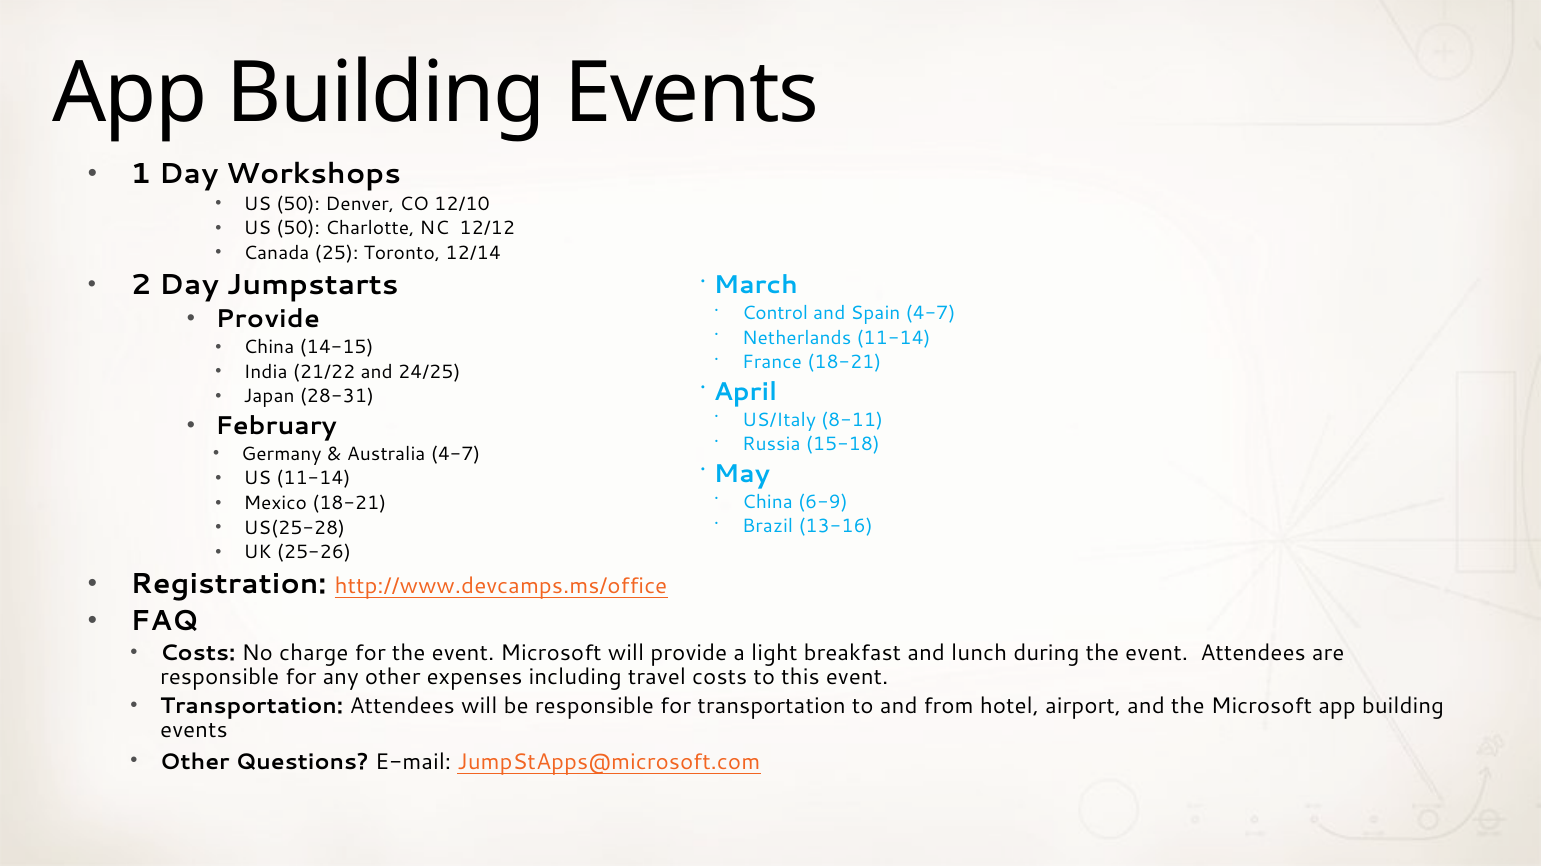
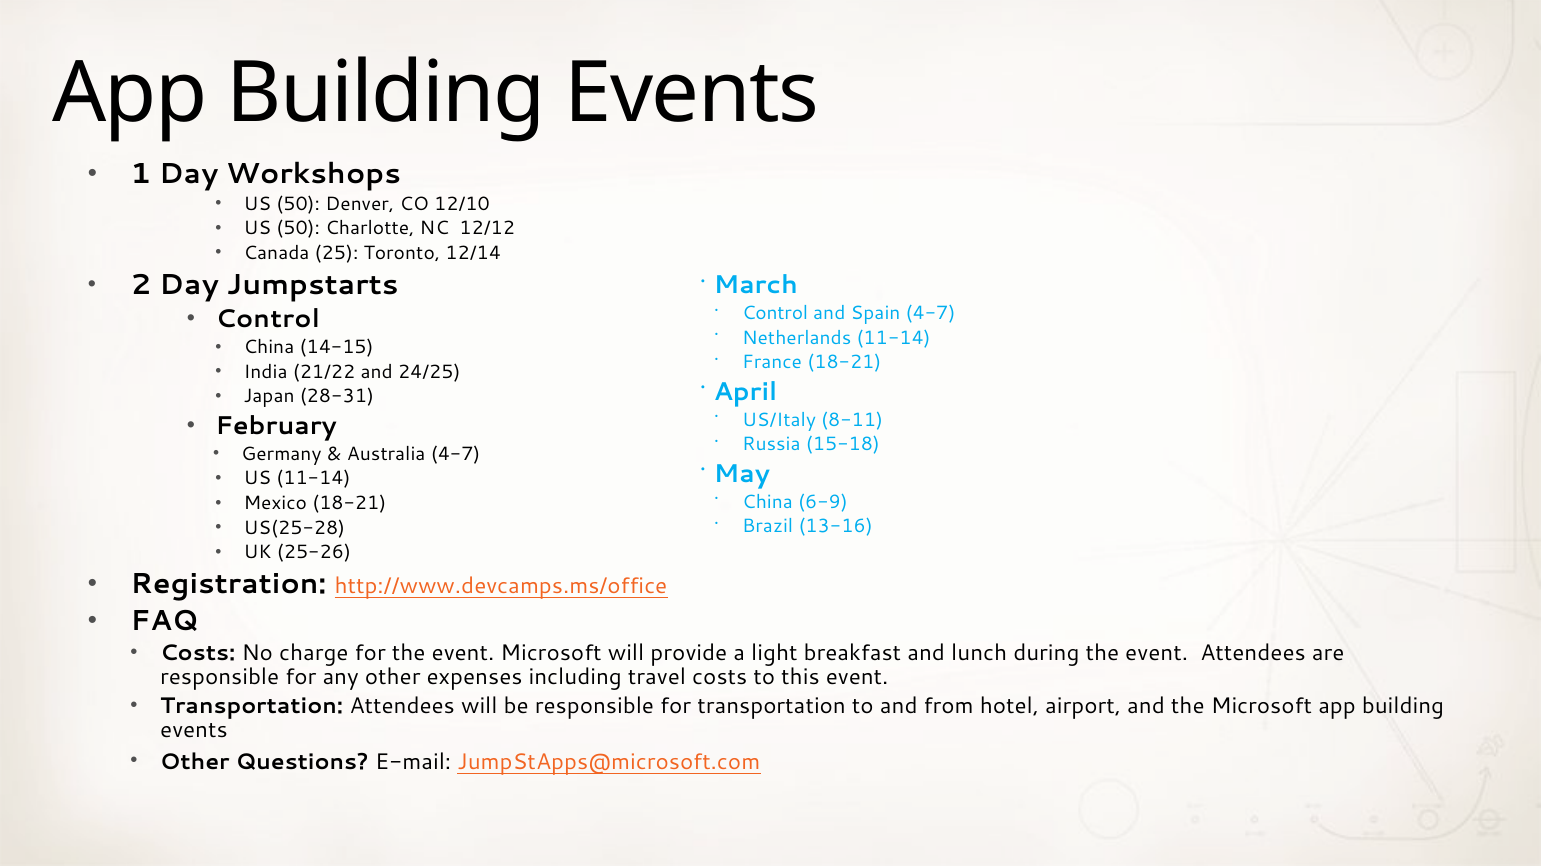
Provide: Provide -> Control (268, 319)
